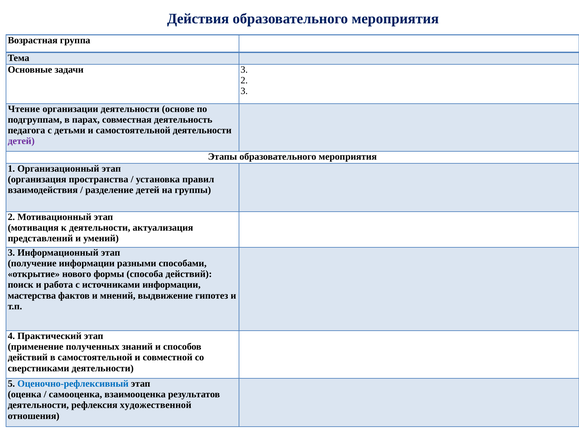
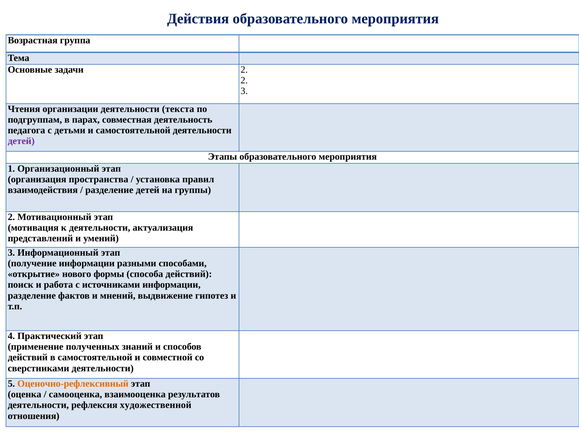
задачи 3: 3 -> 2 (244, 70)
Чтение: Чтение -> Чтения (24, 109)
основе: основе -> текста (178, 109)
мастерства: мастерства -> разделение (32, 296)
Оценочно-рефлексивный colour: blue -> orange (73, 384)
